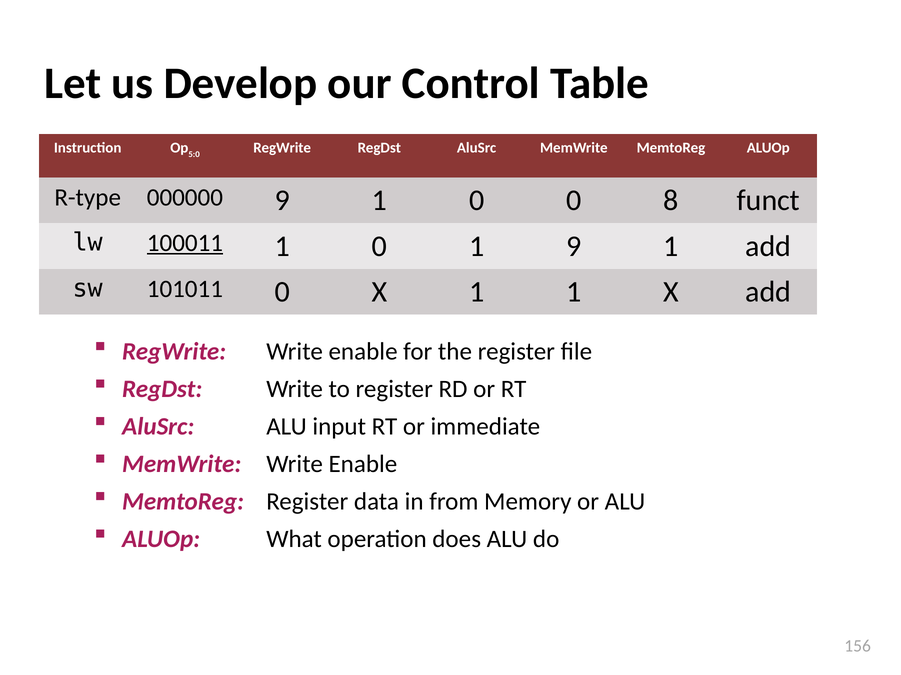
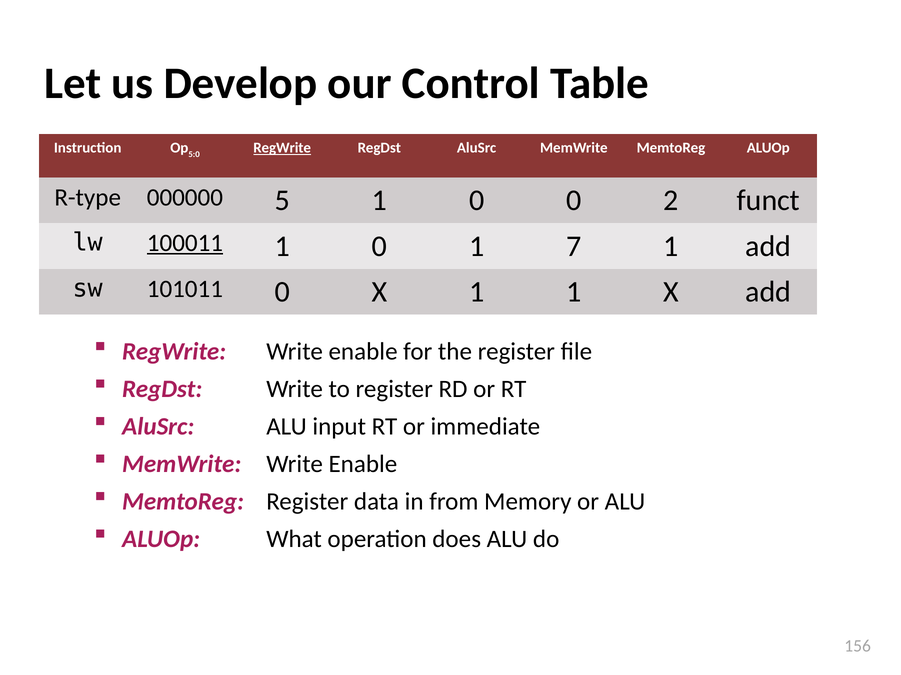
RegWrite underline: none -> present (282, 148)
000000 9: 9 -> 5 (282, 201)
8: 8 -> 2 (671, 201)
1 9: 9 -> 7 (574, 246)
